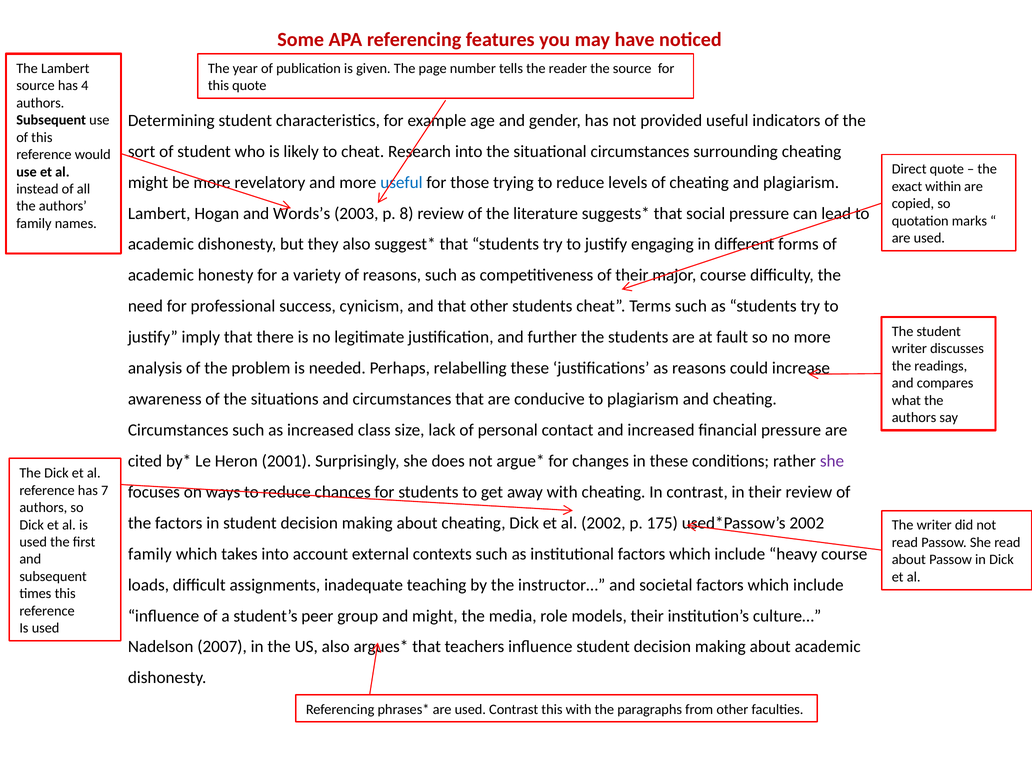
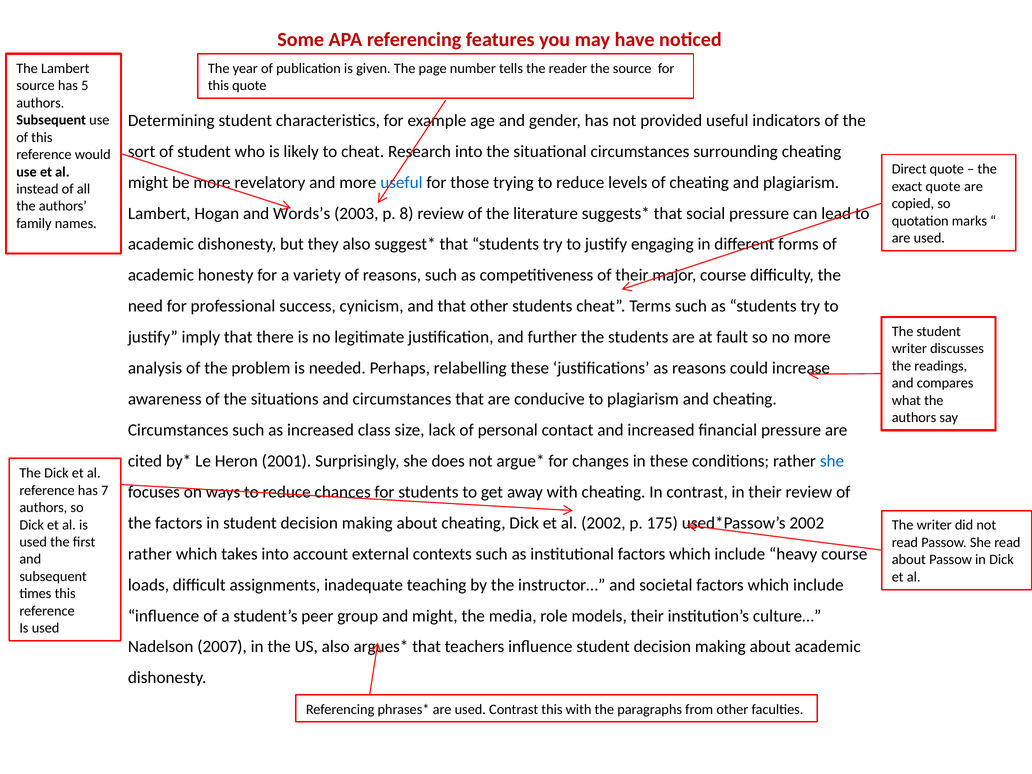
4: 4 -> 5 (85, 86)
exact within: within -> quote (943, 186)
she colour: purple -> blue (832, 461)
family: family -> rather (150, 554)
